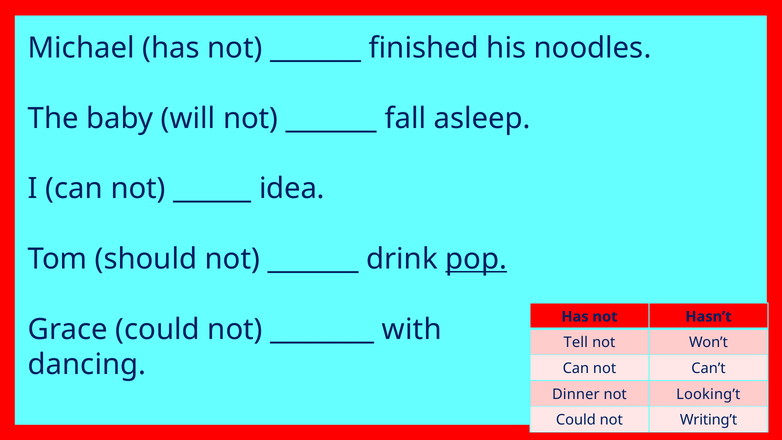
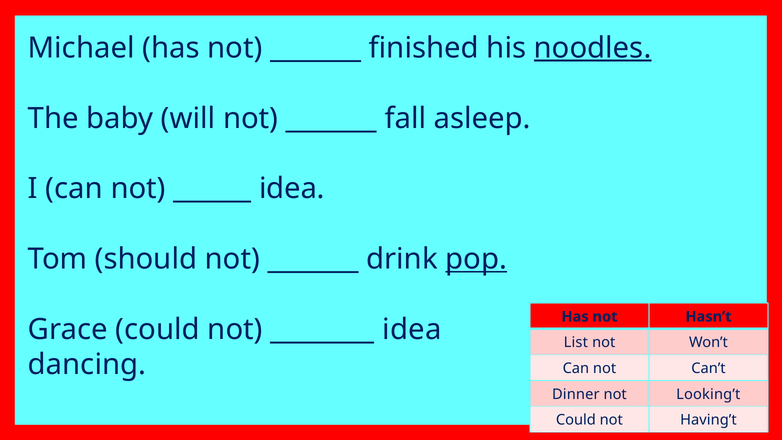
noodles underline: none -> present (593, 48)
with: with -> idea (412, 329)
Tell: Tell -> List (576, 342)
Writing’t: Writing’t -> Having’t (708, 420)
